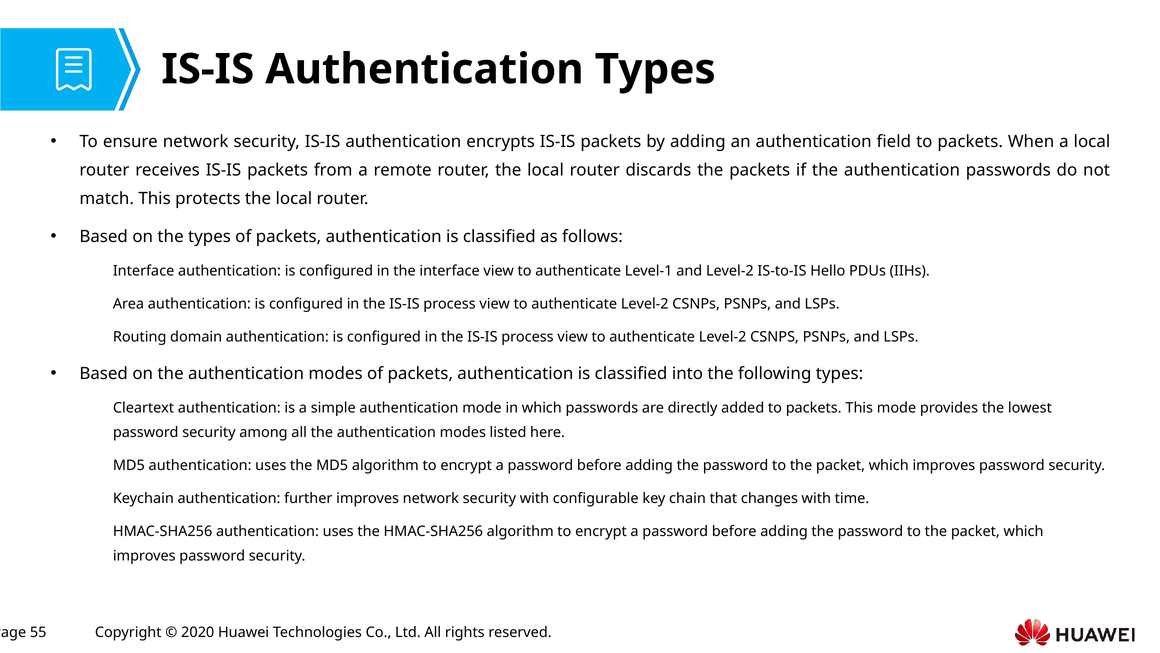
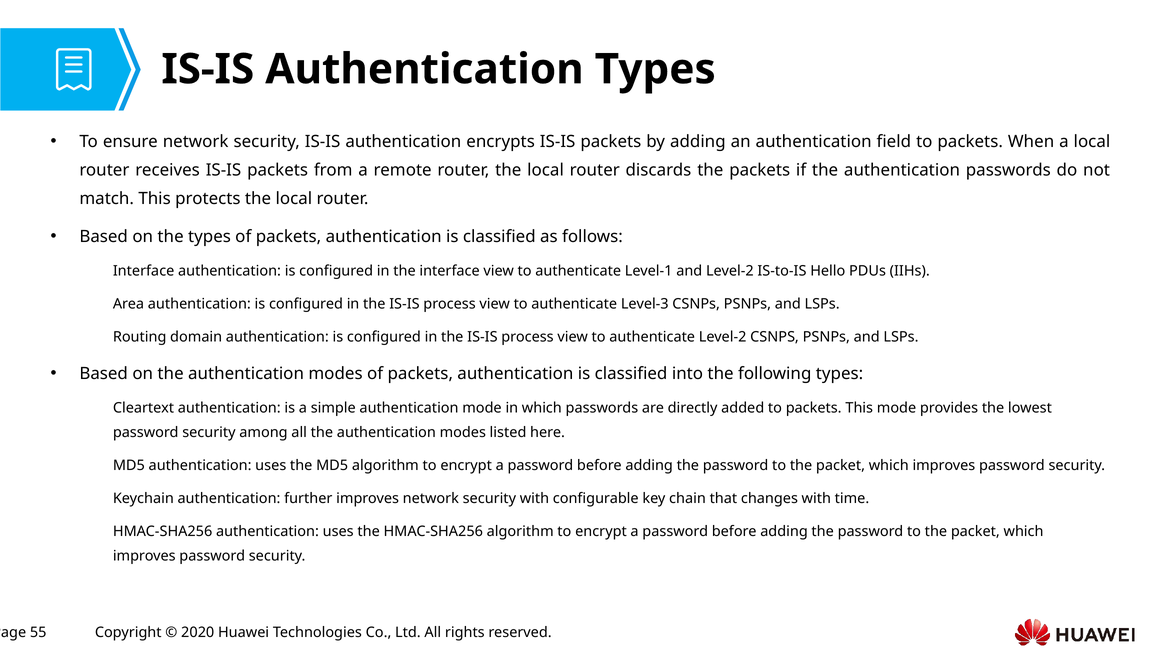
Level-2: Level-2 -> Level-3 (645, 304)
